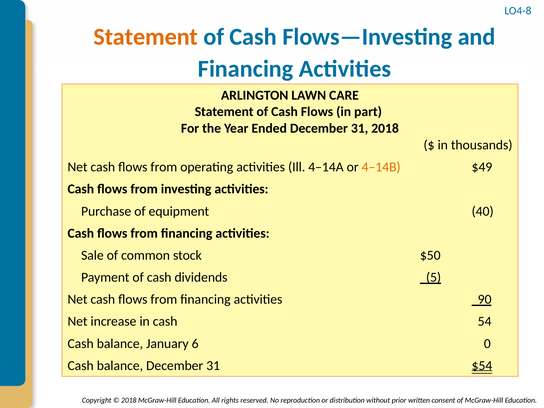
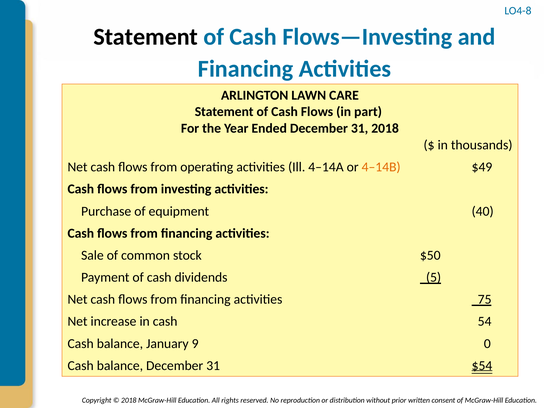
Statement colour: orange -> black (146, 37)
90: 90 -> 75 (485, 299)
6: 6 -> 9 (195, 344)
